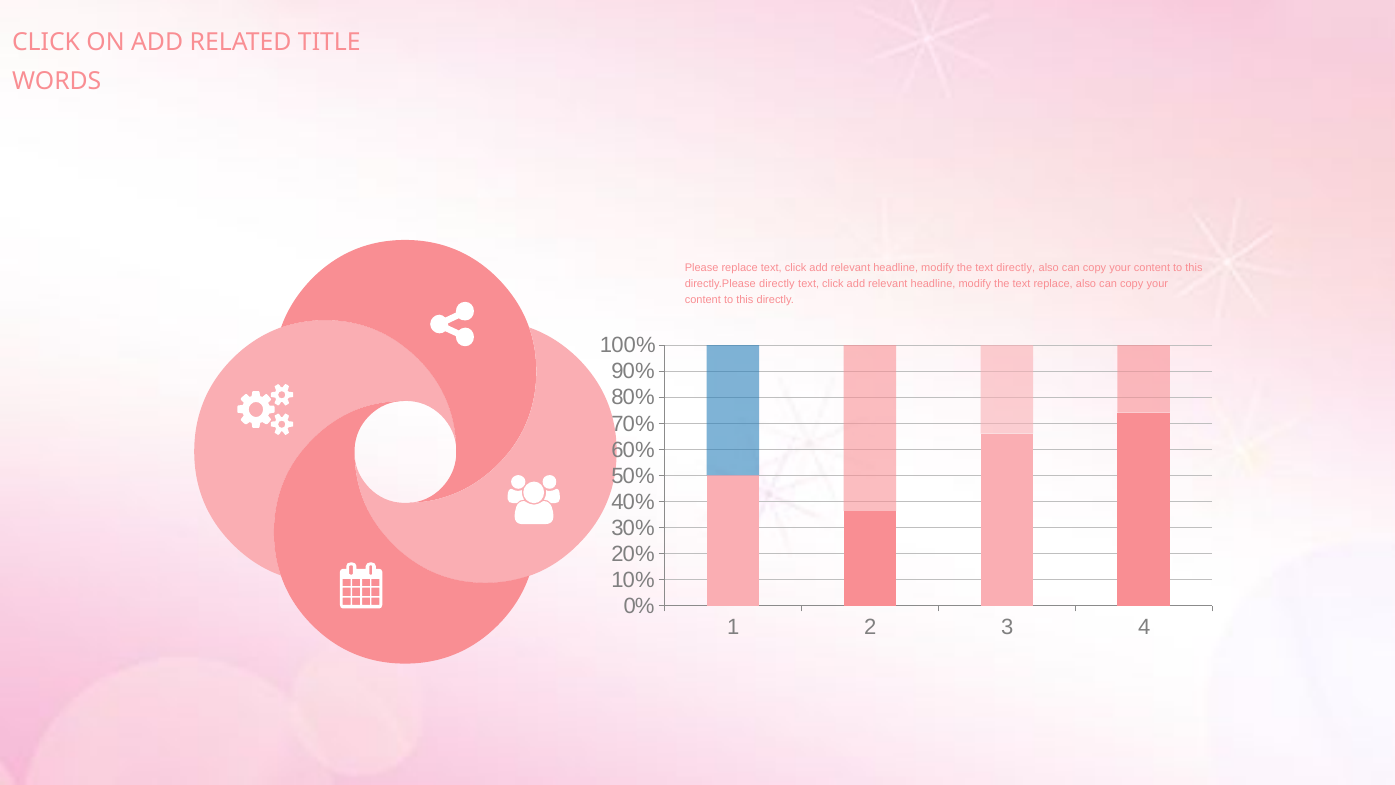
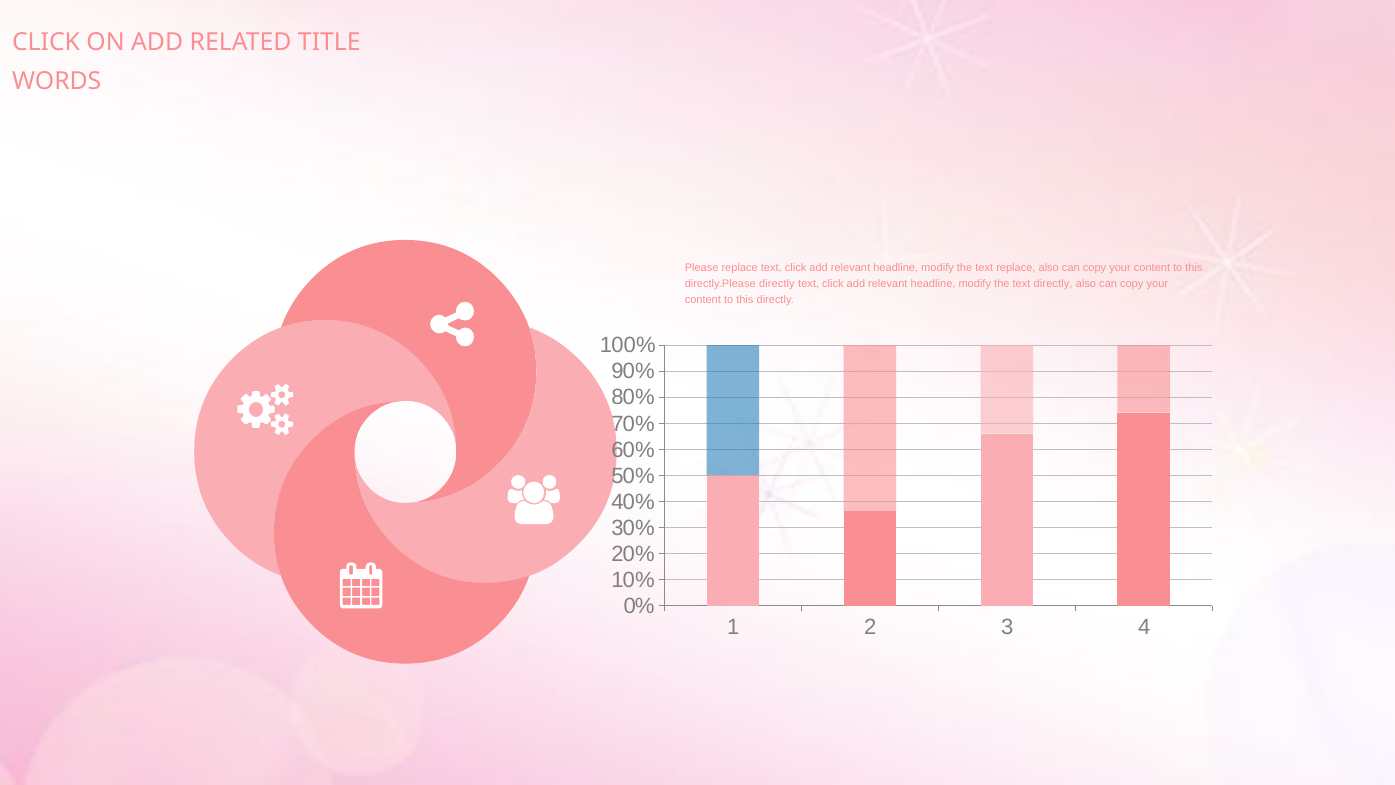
text directly: directly -> replace (1016, 268)
text replace: replace -> directly (1053, 283)
